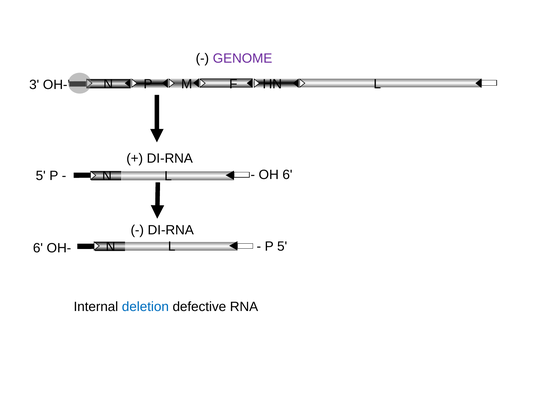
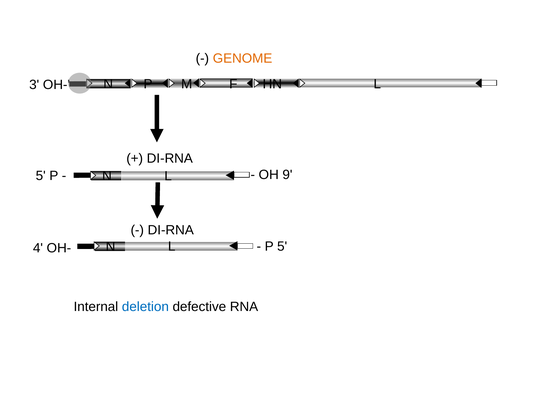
GENOME colour: purple -> orange (243, 58)
OH 6: 6 -> 9 (287, 175)
6: 6 -> 4 (38, 248)
